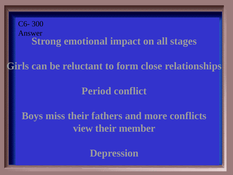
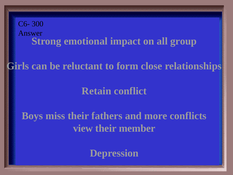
stages: stages -> group (184, 41)
Period: Period -> Retain (96, 91)
